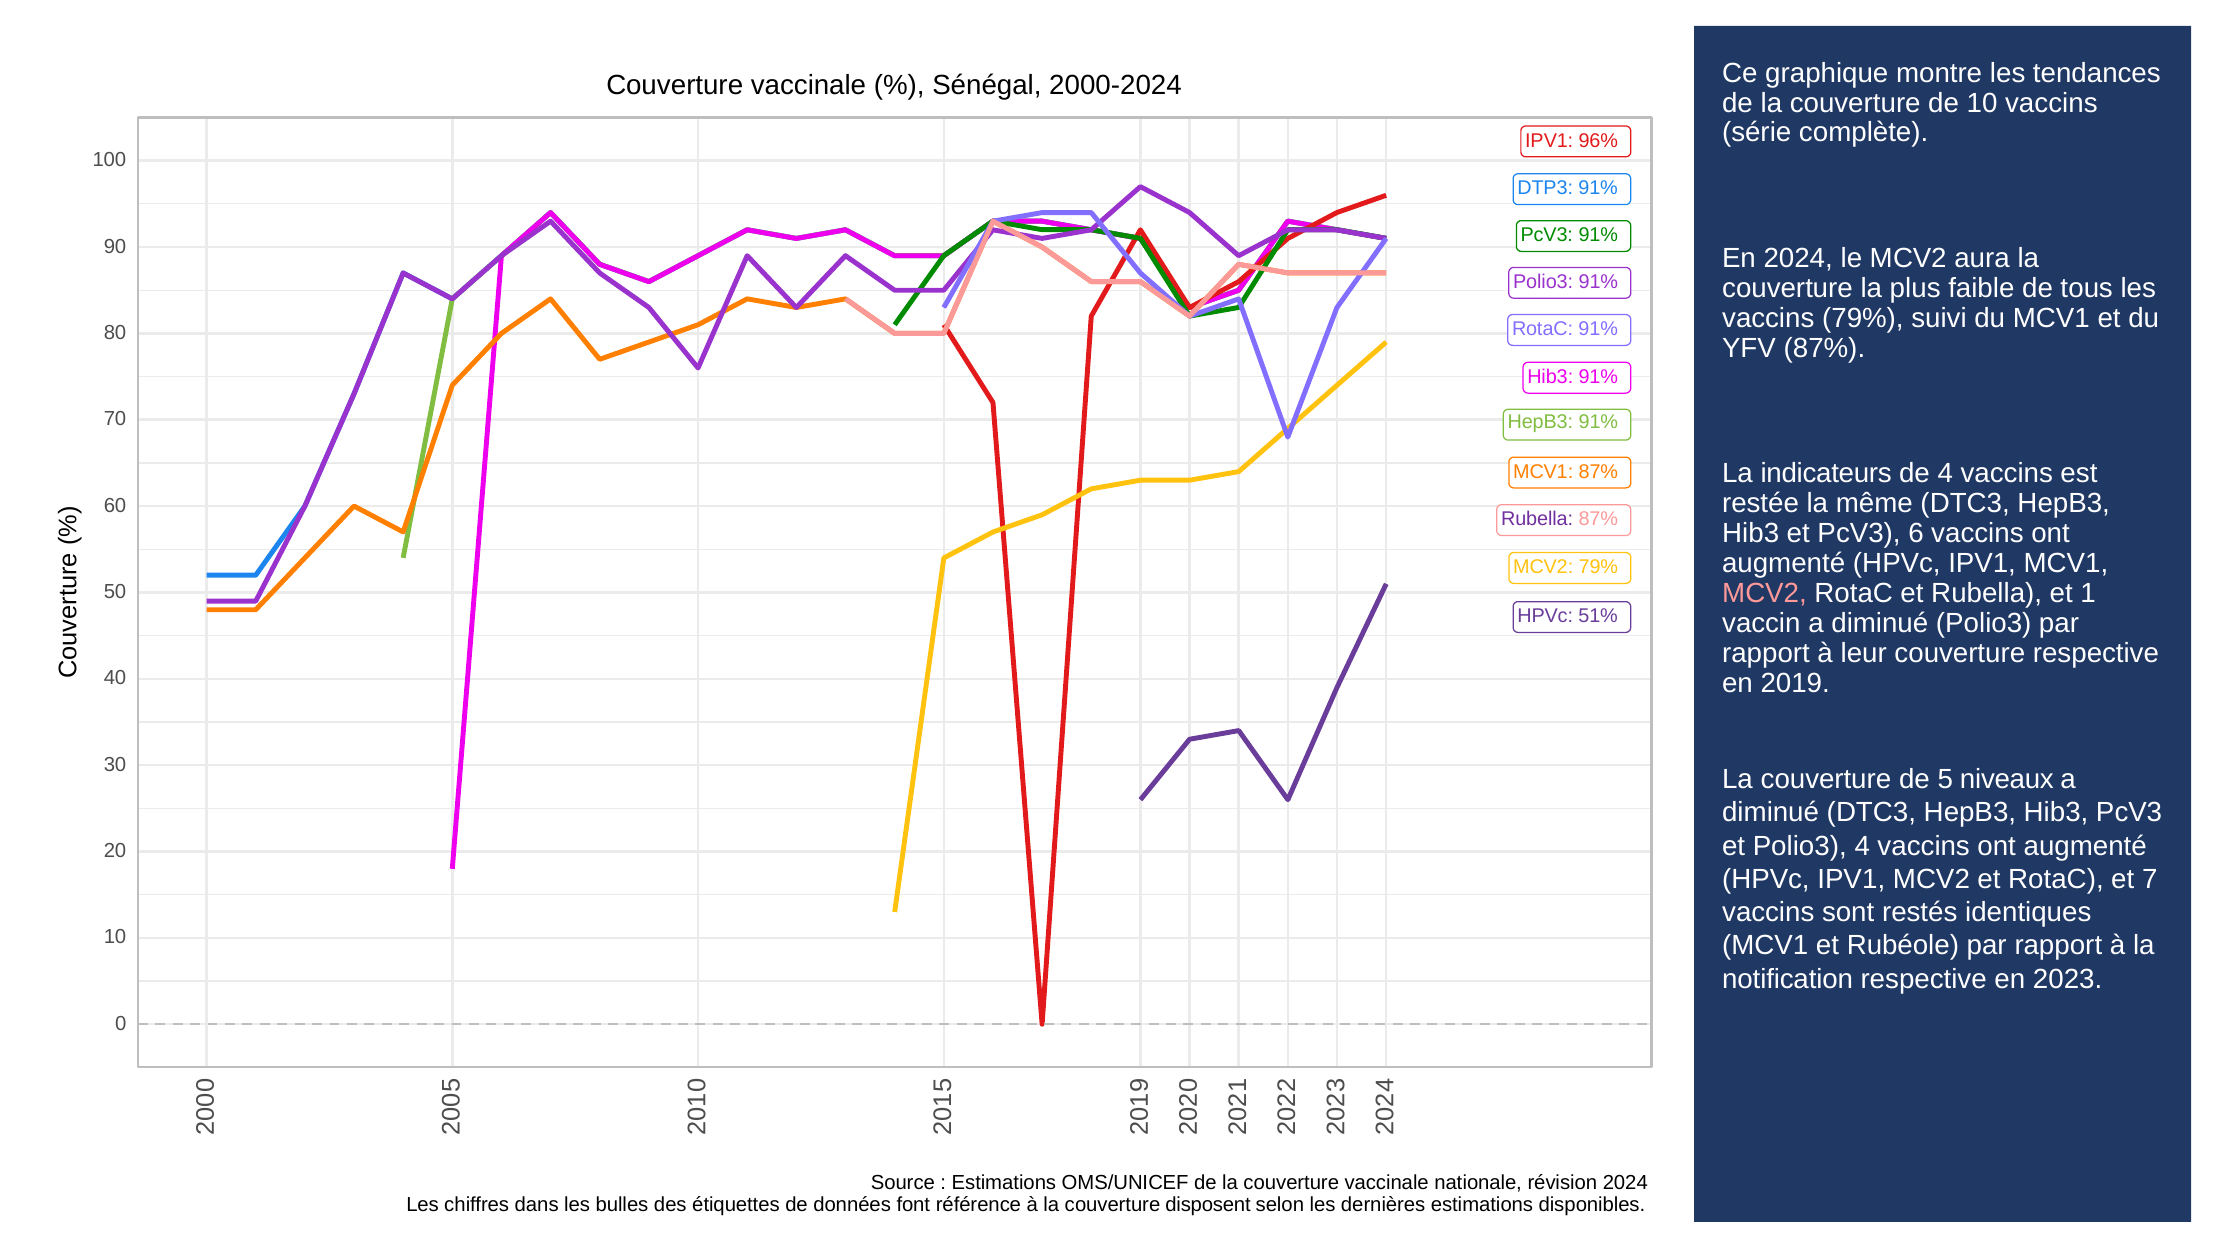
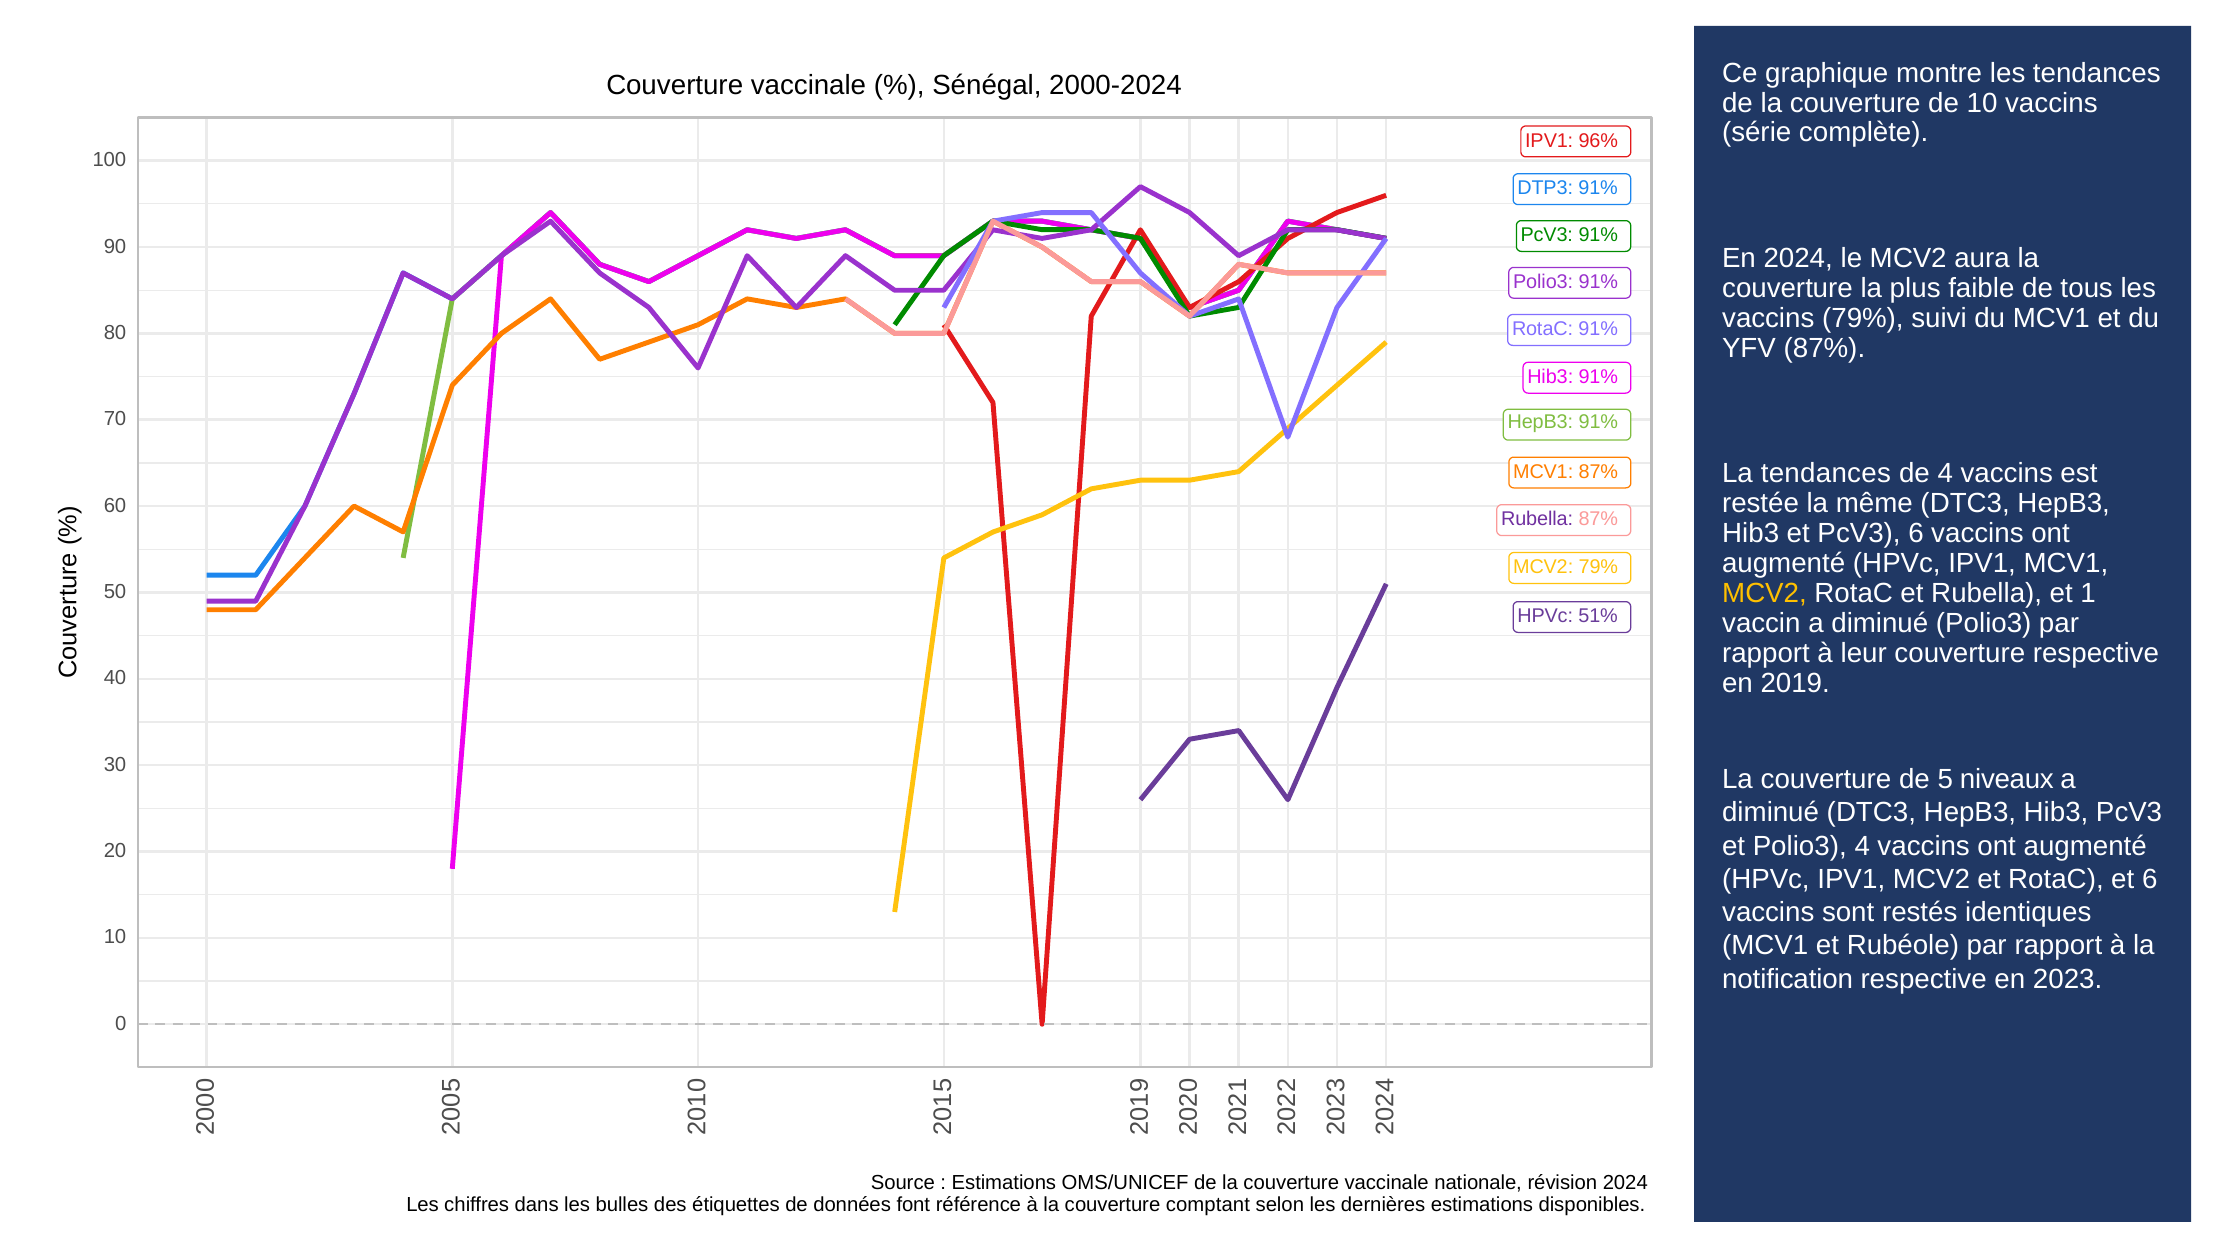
La indicateurs: indicateurs -> tendances (1826, 473)
MCV2 colour: pink -> yellow (1764, 593)
et 7: 7 -> 6 (2150, 879)
disposent: disposent -> comptant (1208, 1205)
